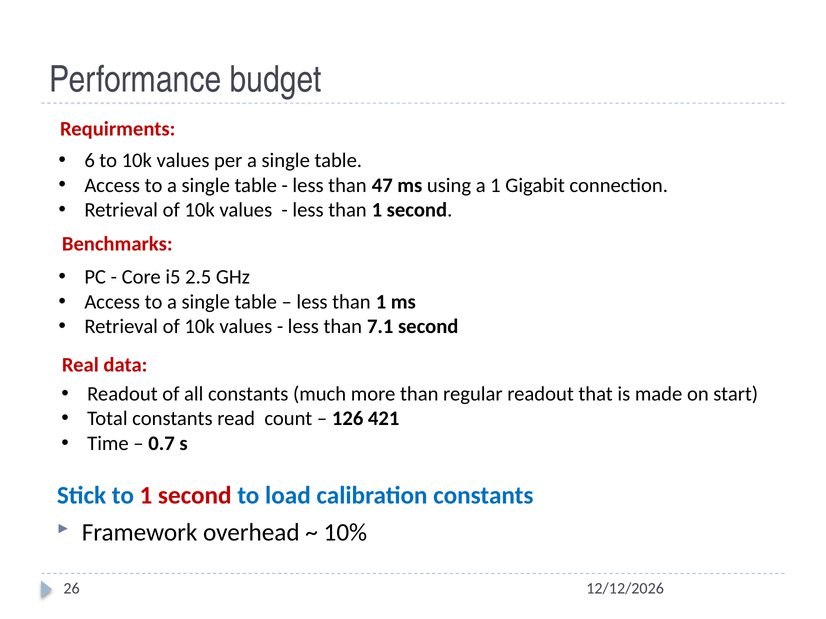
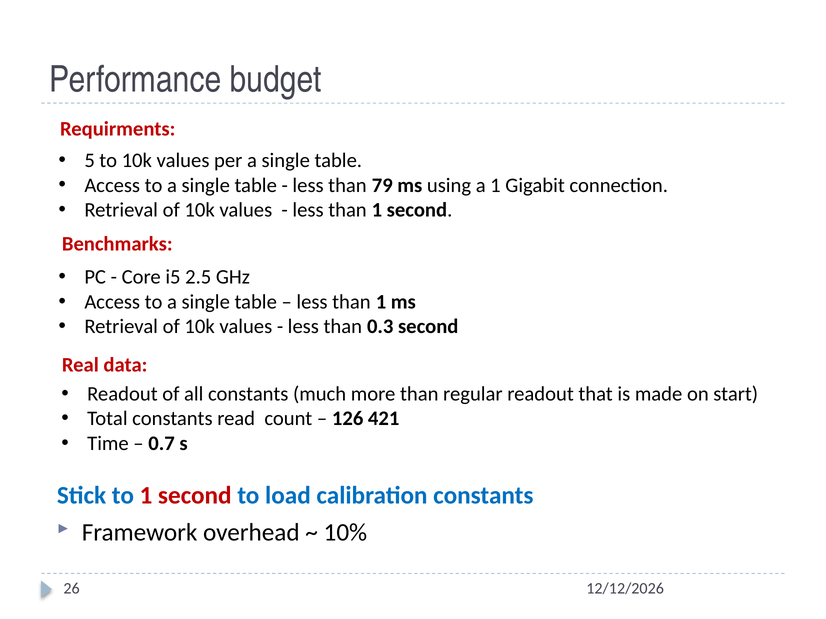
6: 6 -> 5 (90, 161)
47: 47 -> 79 (382, 185)
7.1: 7.1 -> 0.3 (380, 327)
